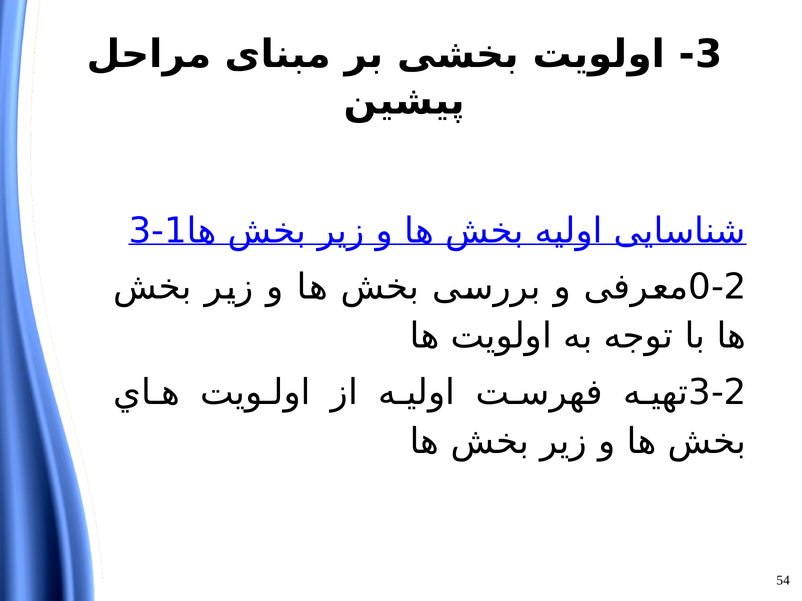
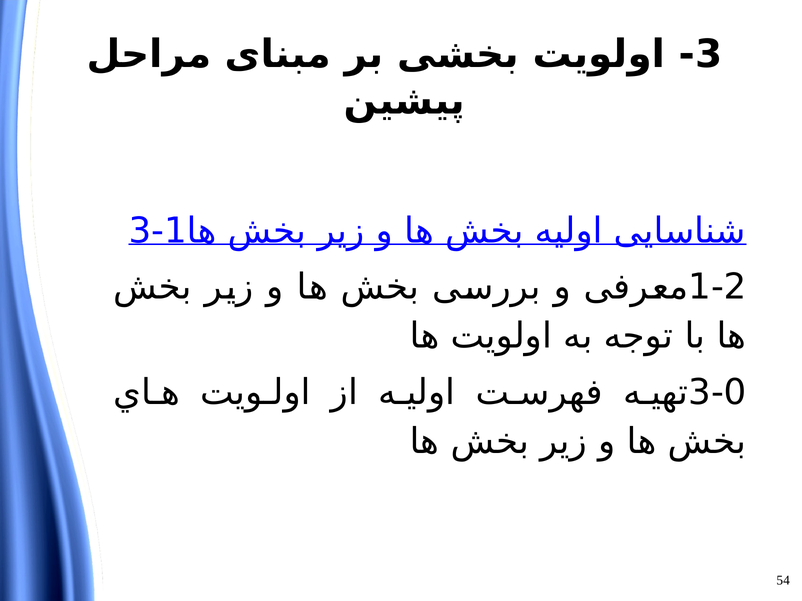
0-2: 0-2 -> 1-2 (717, 287)
3-2: 3-2 -> 3-0 (717, 393)
